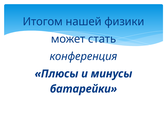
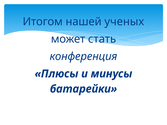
физики: физики -> ученых (124, 22)
